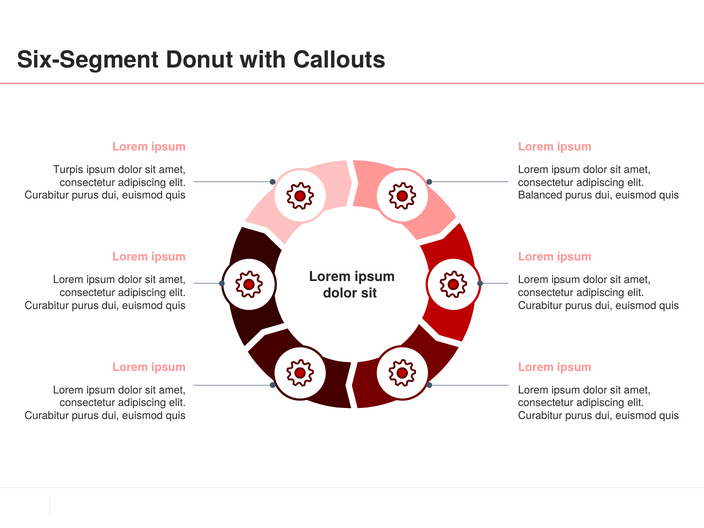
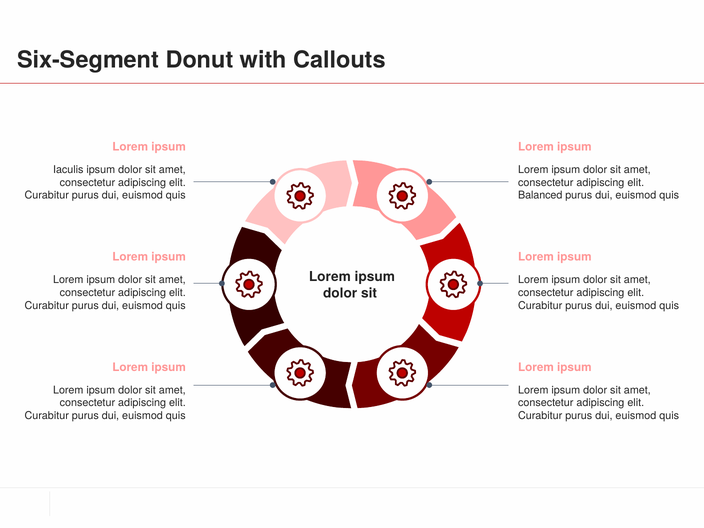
Turpis: Turpis -> Iaculis (68, 170)
